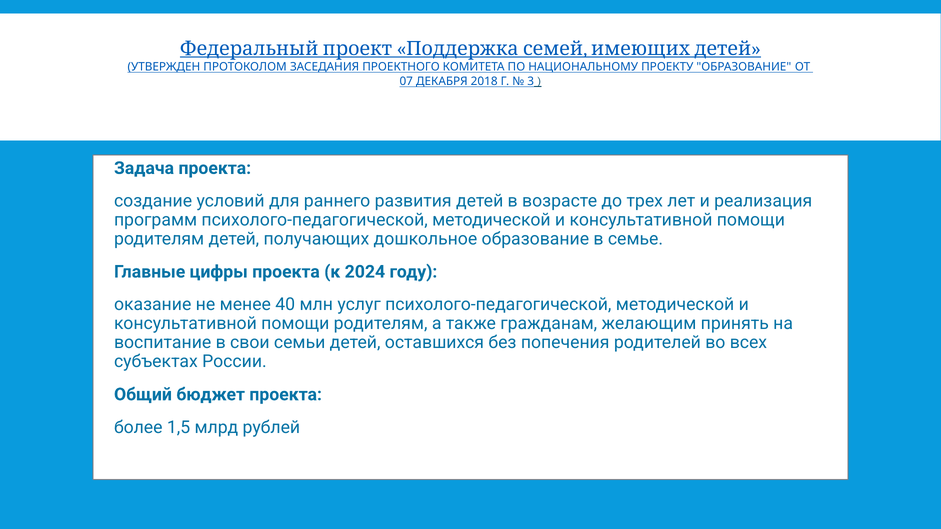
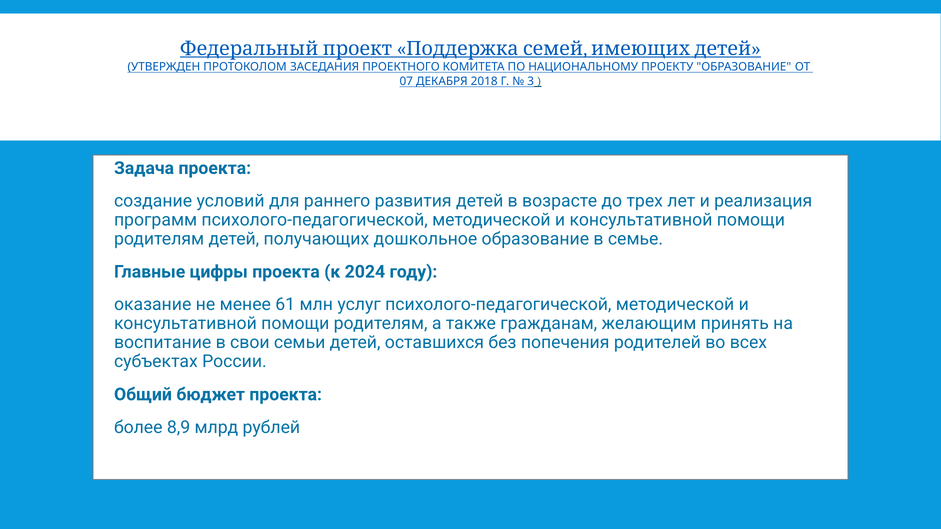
40: 40 -> 61 (285, 305)
1,5: 1,5 -> 8,9 (179, 427)
